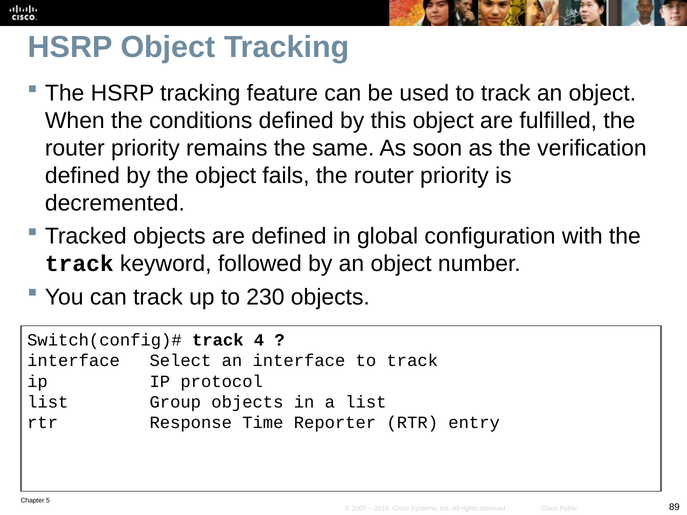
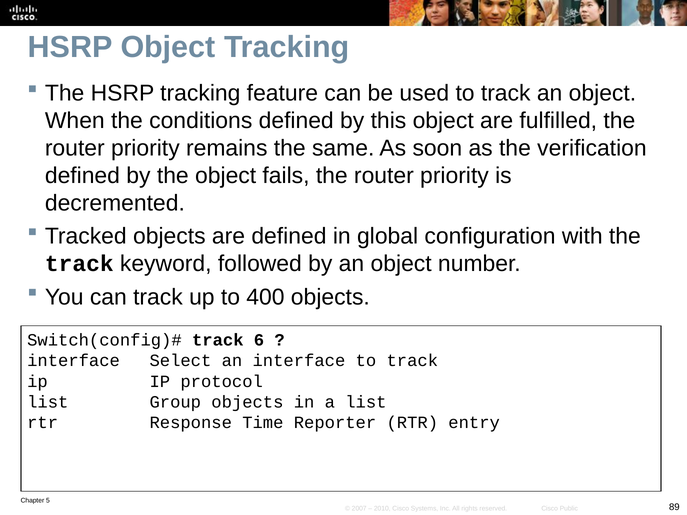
230: 230 -> 400 (265, 297)
4: 4 -> 6 (259, 340)
